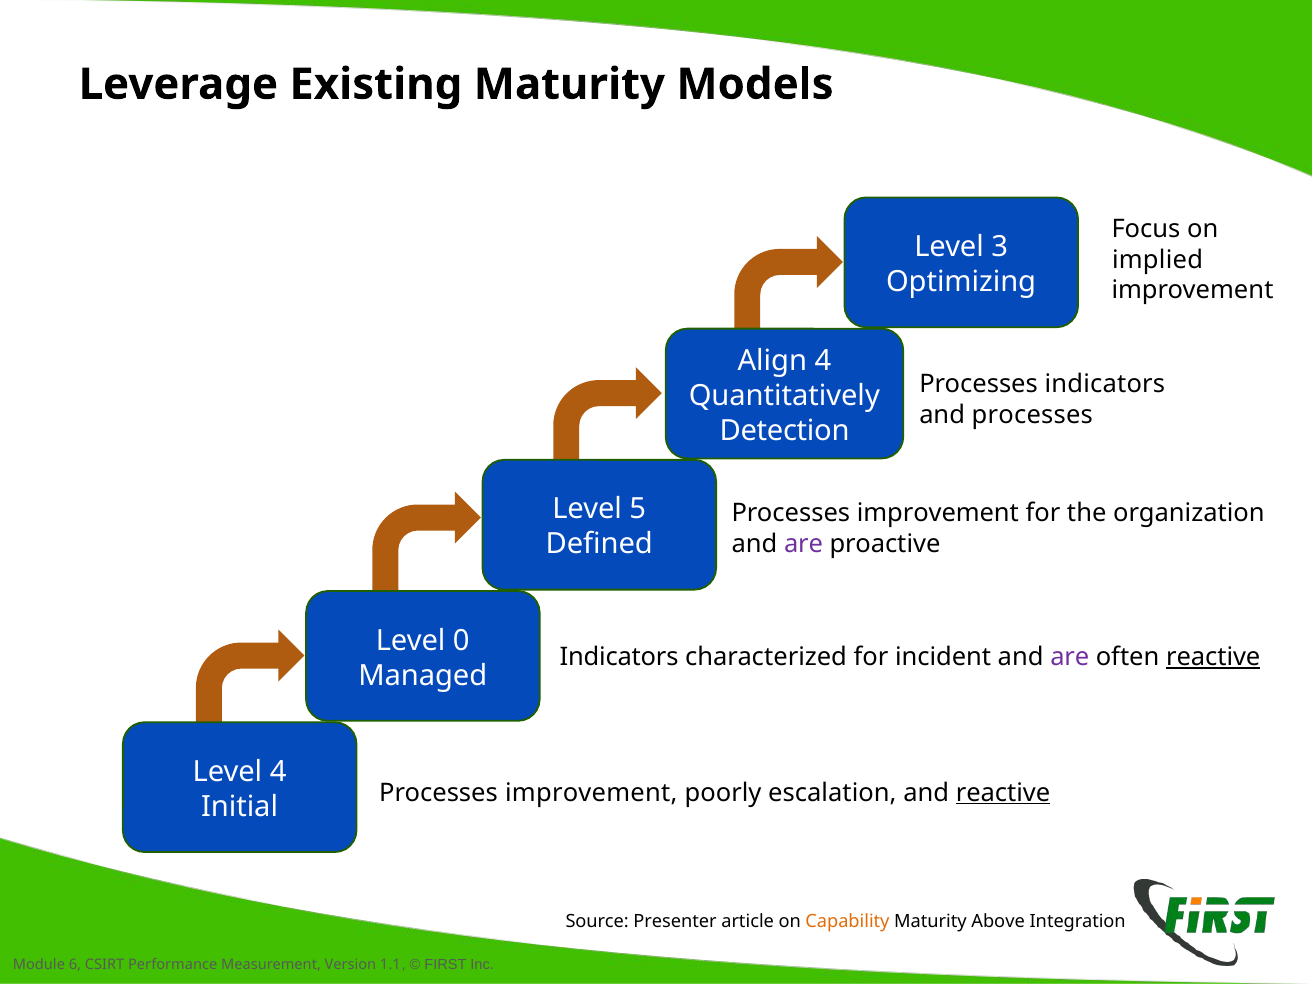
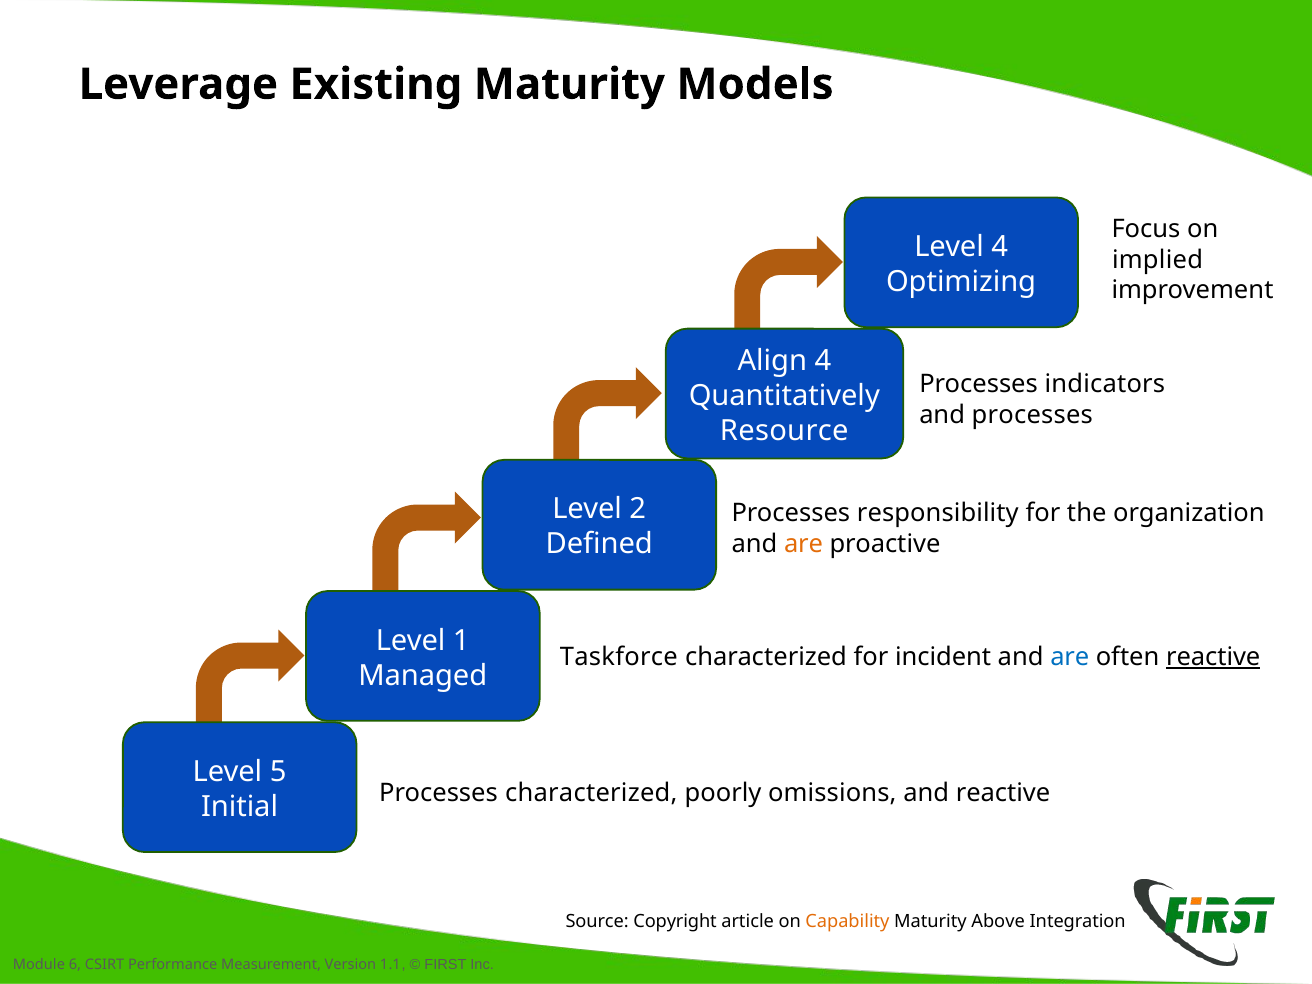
Level 3: 3 -> 4 (1000, 247)
Detection: Detection -> Resource (784, 431)
5: 5 -> 2 (638, 509)
improvement: improvement -> responsibility (938, 513)
are colour: purple -> orange (803, 544)
0: 0 -> 1 (461, 640)
Indicators: Indicators -> Taskforce (619, 657)
are colour: purple -> blue (1070, 657)
Level 4: 4 -> 5 (278, 772)
improvement: improvement -> characterized (591, 793)
escalation: escalation -> omissions (832, 793)
reactive underline: present -> none (1003, 793)
Presenter: Presenter -> Copyright (675, 921)
